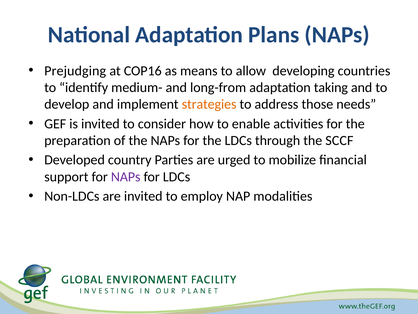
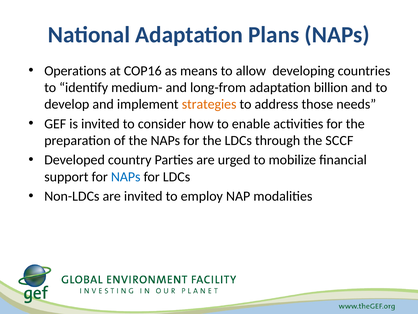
Prejudging: Prejudging -> Operations (75, 71)
taking: taking -> billion (331, 87)
NAPs colour: purple -> blue (126, 177)
